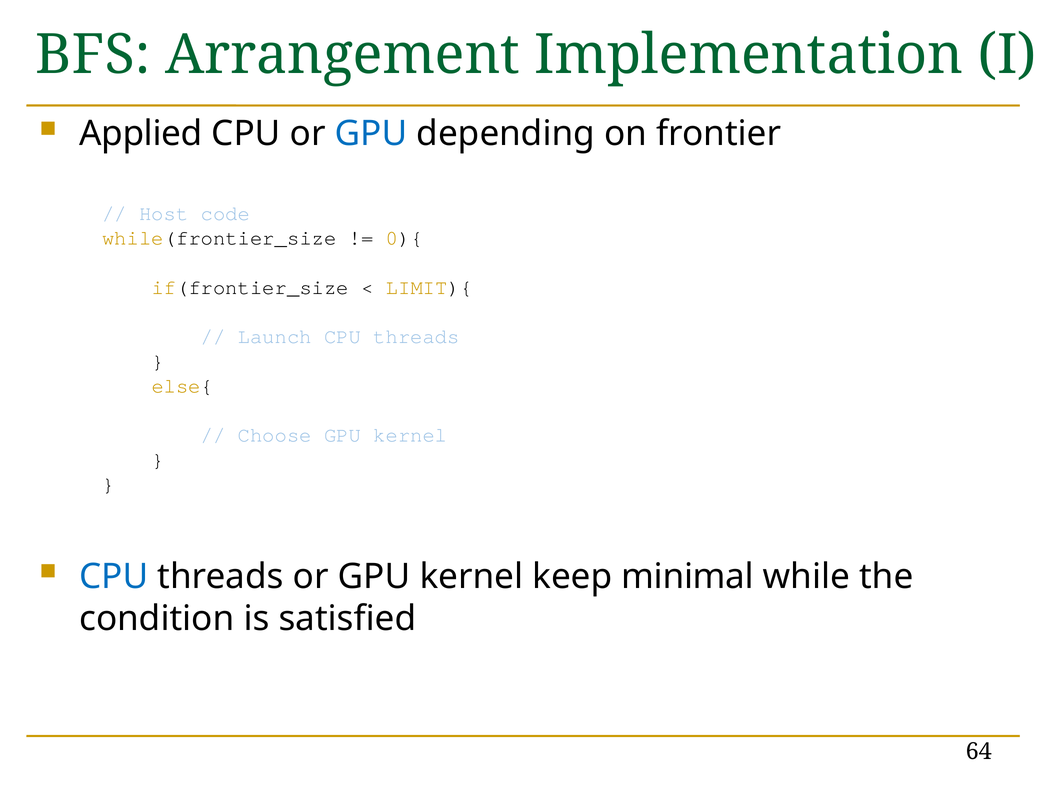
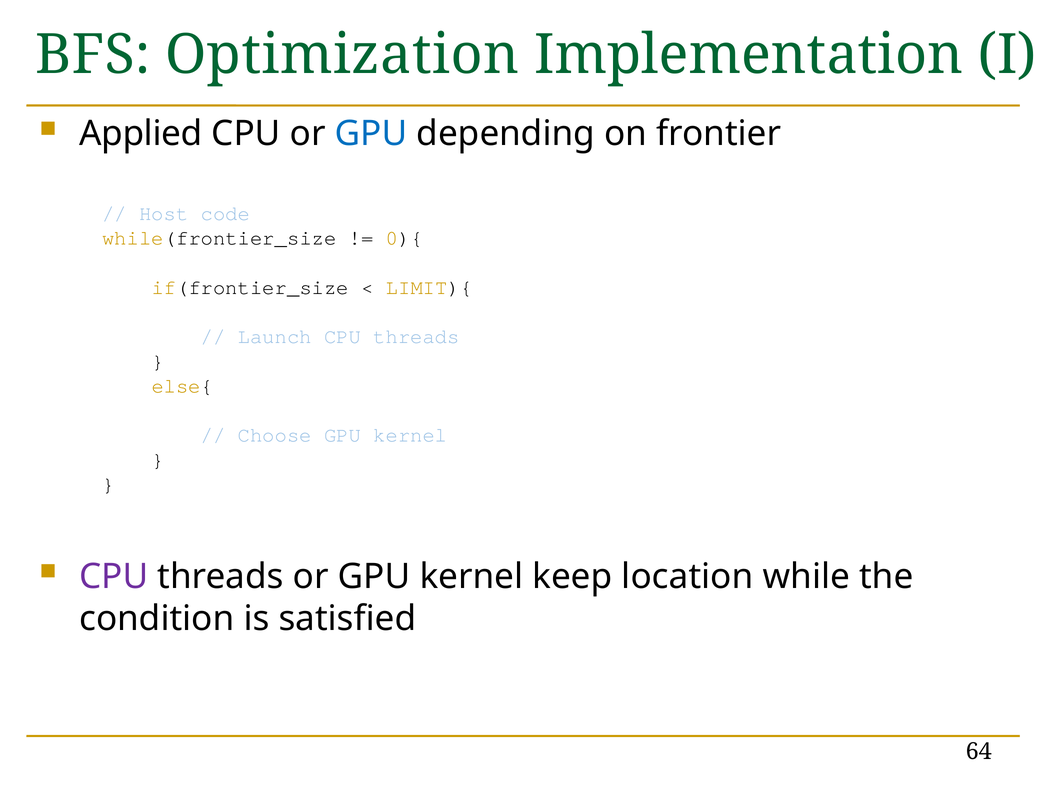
Arrangement: Arrangement -> Optimization (342, 55)
CPU colour: blue -> purple (114, 577)
minimal: minimal -> location (687, 577)
